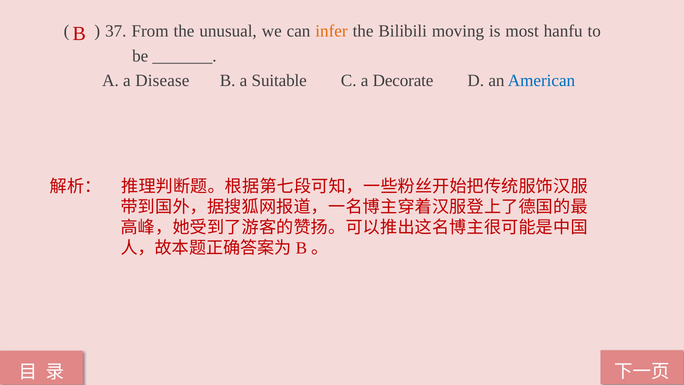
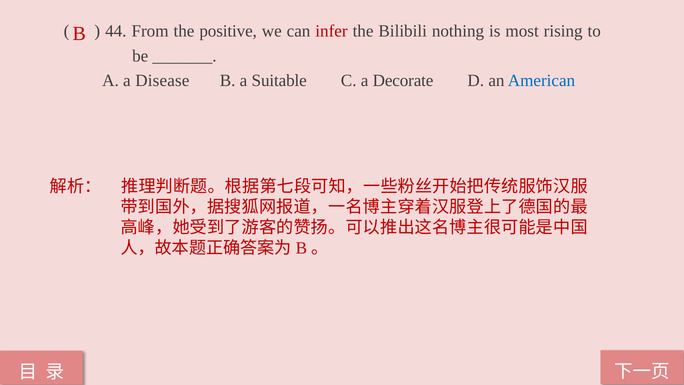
37: 37 -> 44 (116, 31)
unusual: unusual -> positive (228, 31)
infer colour: orange -> red (332, 31)
moving: moving -> nothing (458, 31)
hanfu: hanfu -> rising (563, 31)
